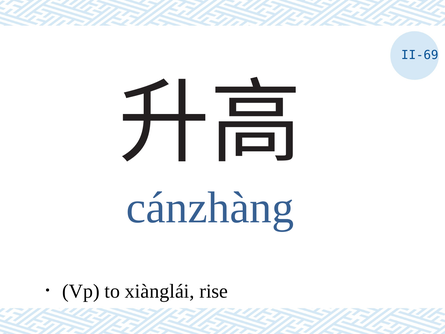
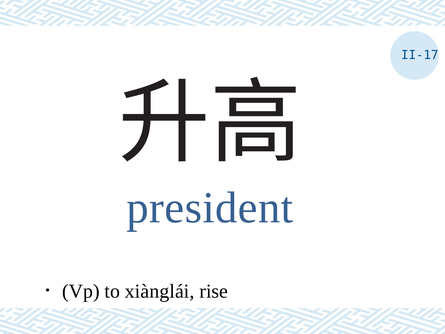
II-69: II-69 -> II-17 (420, 55)
cánzhàng: cánzhàng -> president (210, 208)
